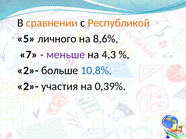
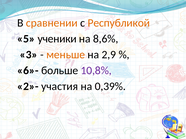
личного: личного -> ученики (57, 39)
7: 7 -> 3 (29, 55)
меньше colour: purple -> orange (66, 55)
4,3: 4,3 -> 2,9 (109, 55)
2»-: 2»- -> 6»- (28, 71)
10,8% colour: blue -> purple (96, 71)
